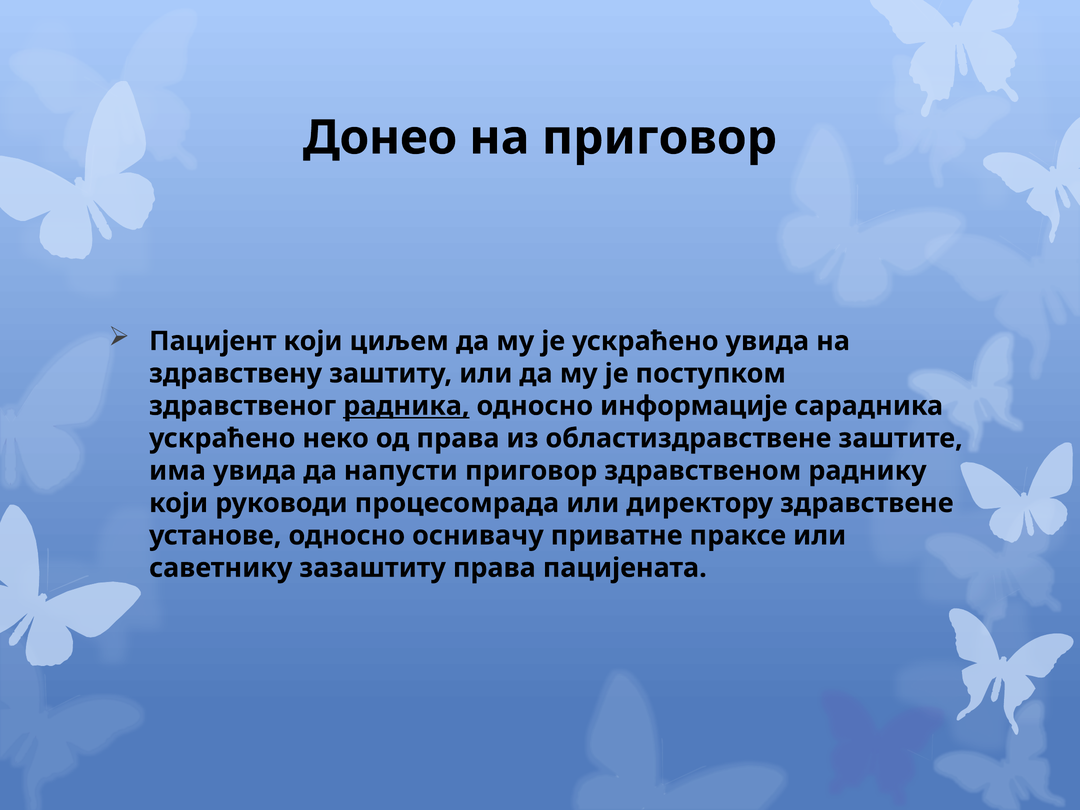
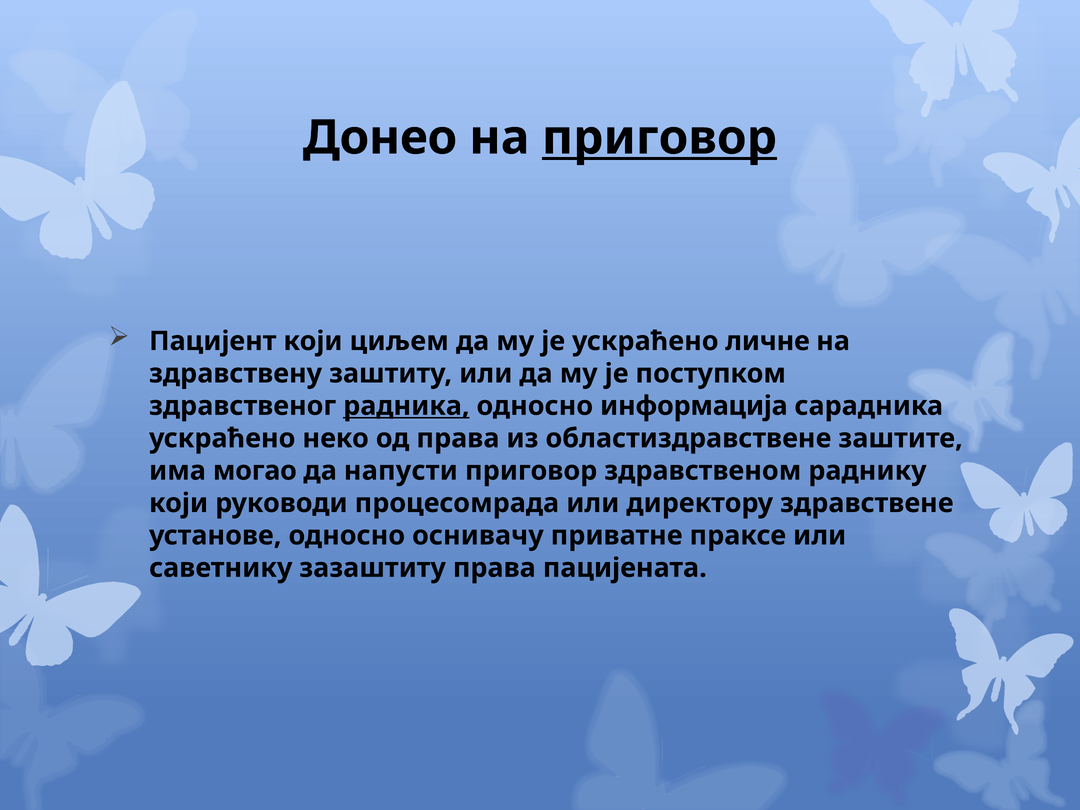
приговор underline: none -> present (660, 138)
ускраћено увида: увида -> личне (767, 341)
информације: информације -> информација (694, 406)
има увида: увида -> могао (255, 471)
